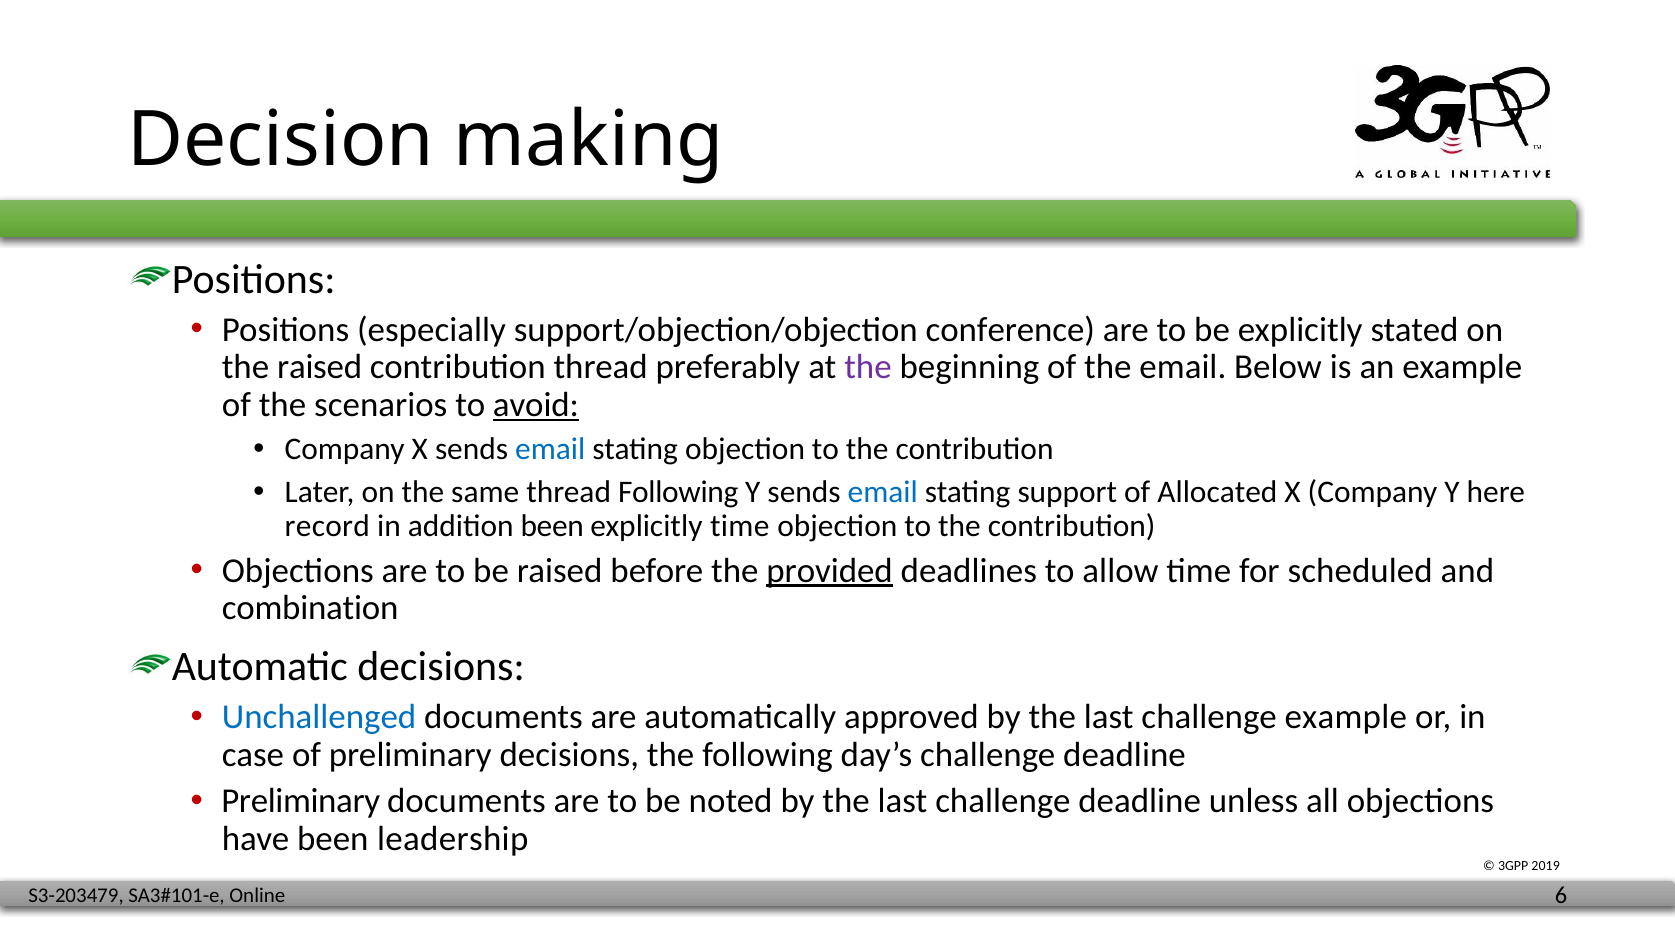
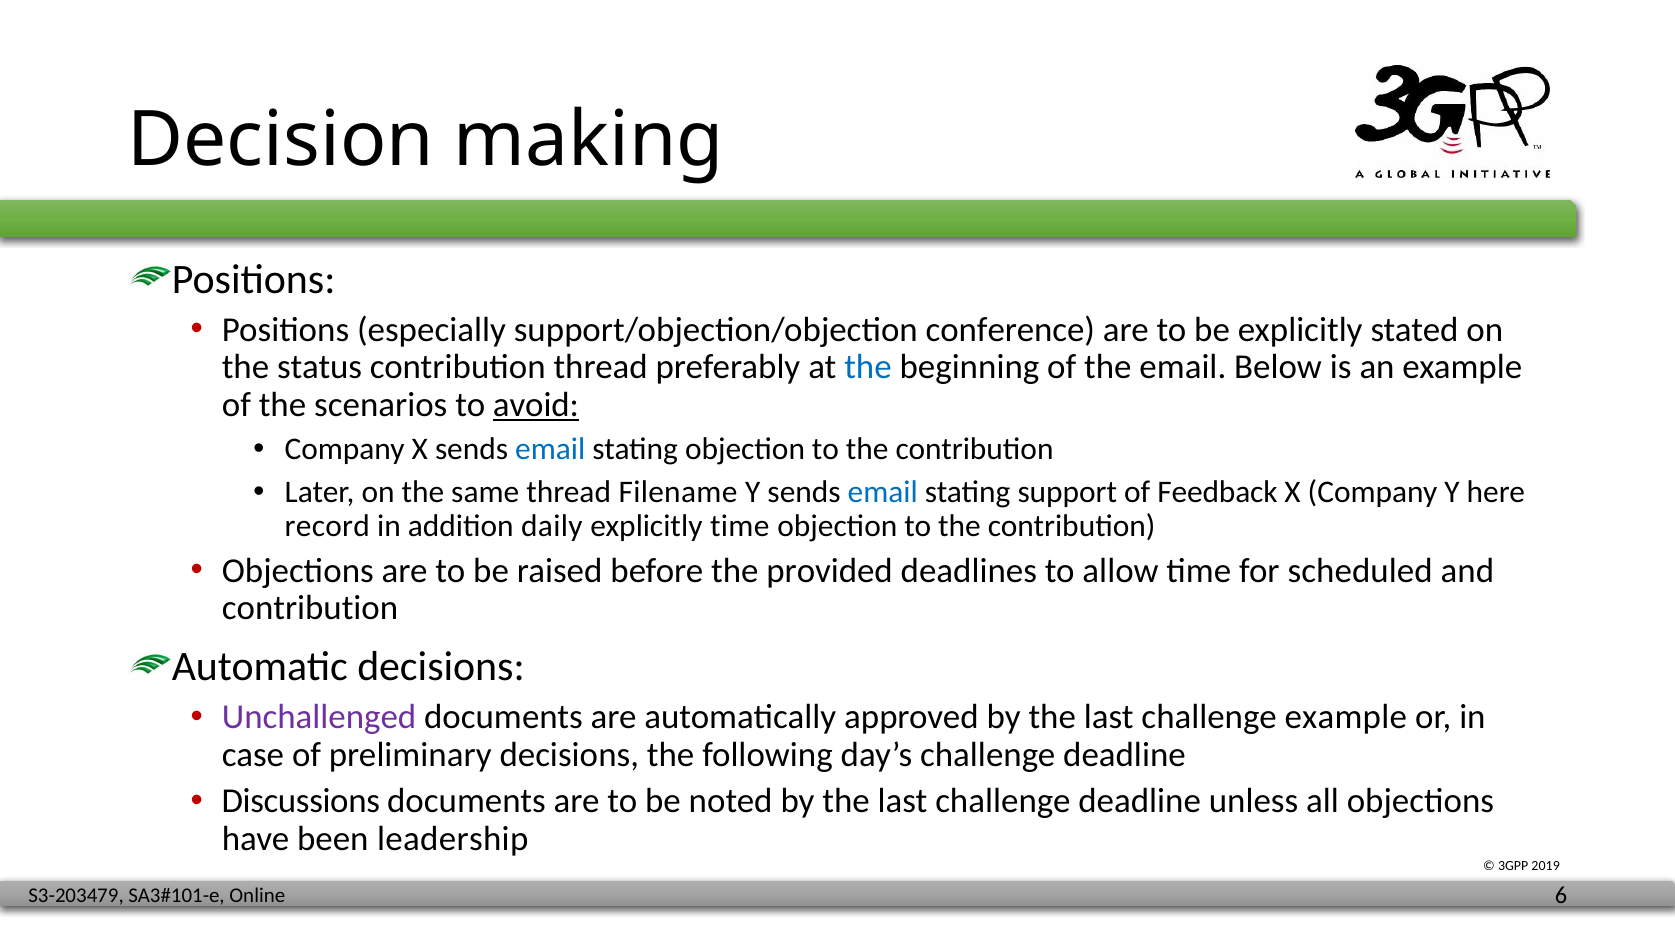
the raised: raised -> status (320, 367)
the colour: purple -> blue (868, 367)
thread Following: Following -> Filename (678, 492)
Allocated: Allocated -> Feedback (1217, 492)
addition been: been -> daily (552, 526)
provided underline: present -> none (830, 571)
combination: combination -> contribution (310, 608)
Unchallenged colour: blue -> purple (319, 717)
Preliminary: Preliminary -> Discussions (301, 801)
